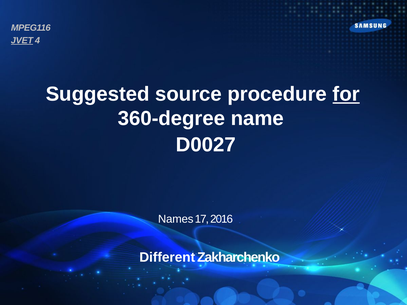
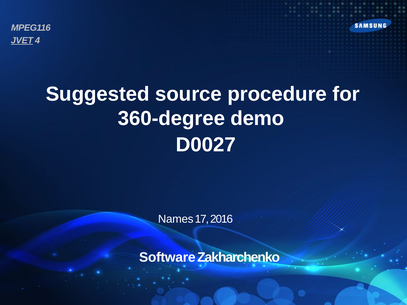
for underline: present -> none (346, 94)
name: name -> demo (257, 119)
Different: Different -> Software (167, 258)
